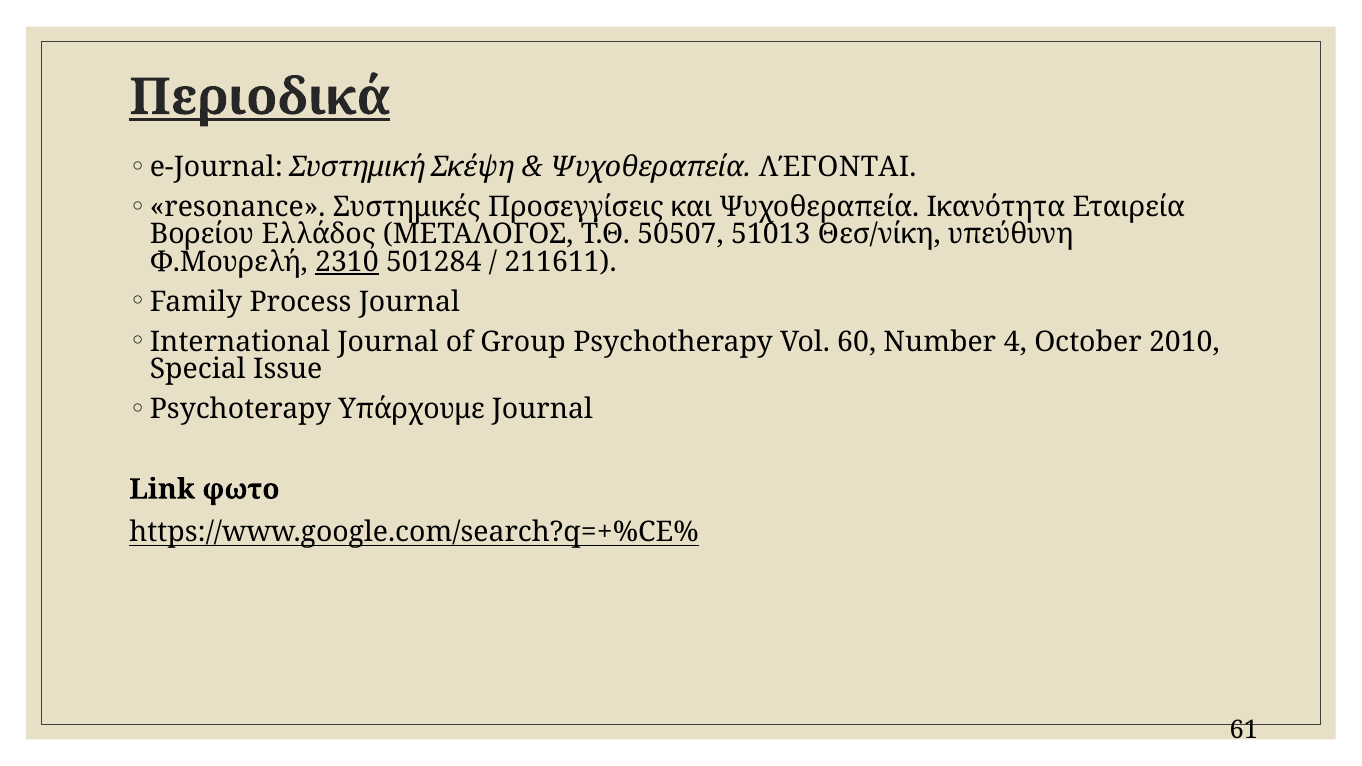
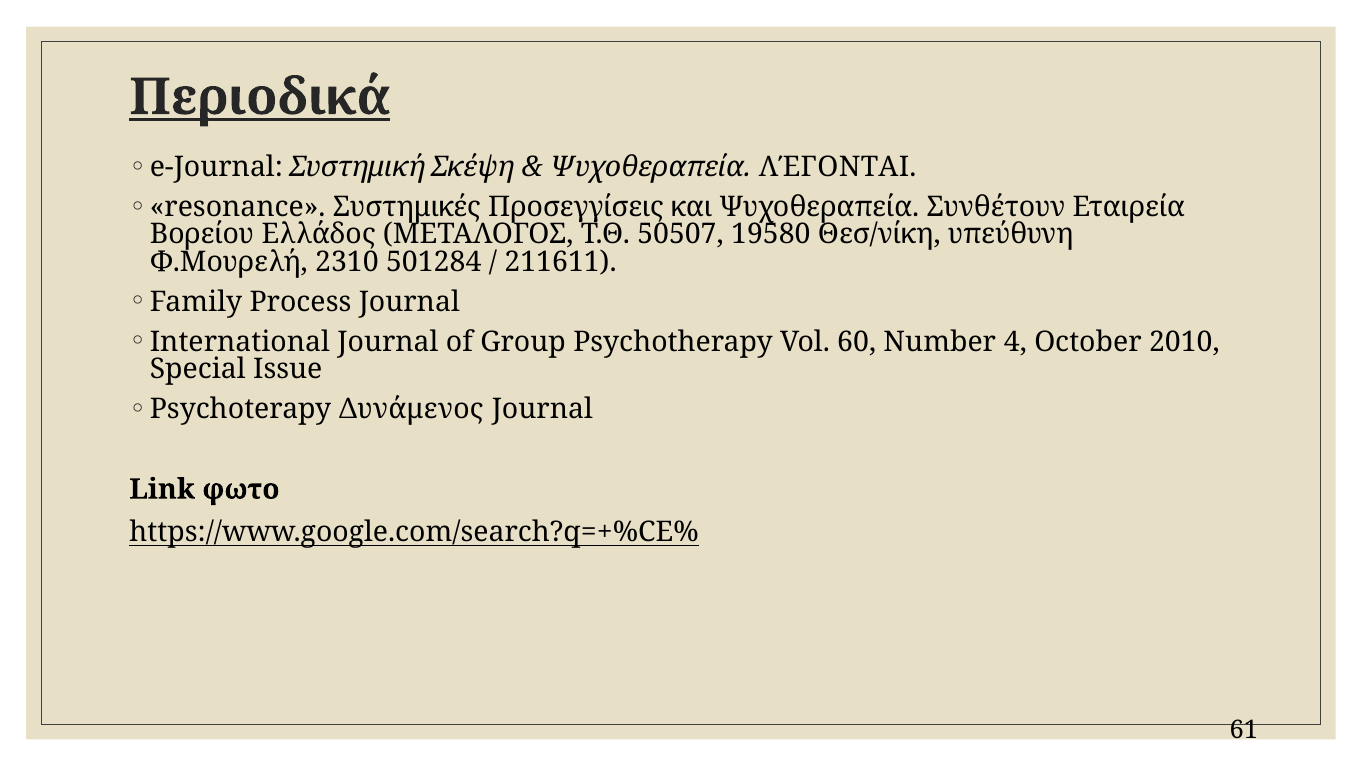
Ικανότητα: Ικανότητα -> Συνθέτουν (996, 207)
51013: 51013 -> 19580 (771, 235)
2310 underline: present -> none (347, 262)
Υπάρχουμε: Υπάρχουμε -> Δυνάμενος (411, 409)
